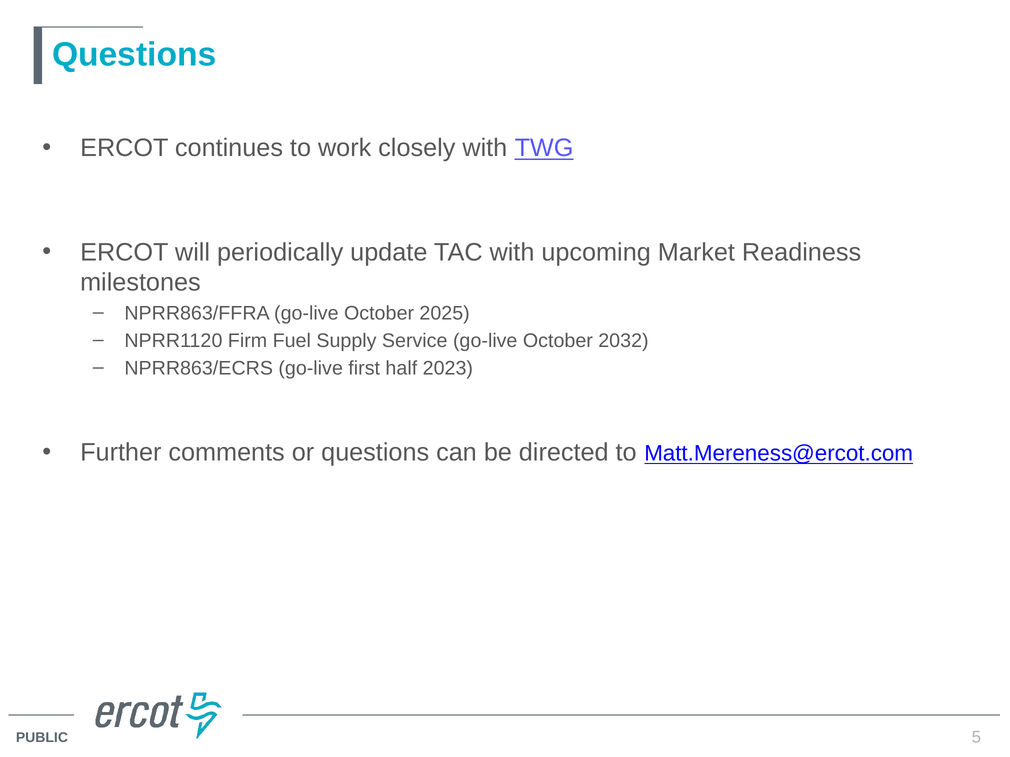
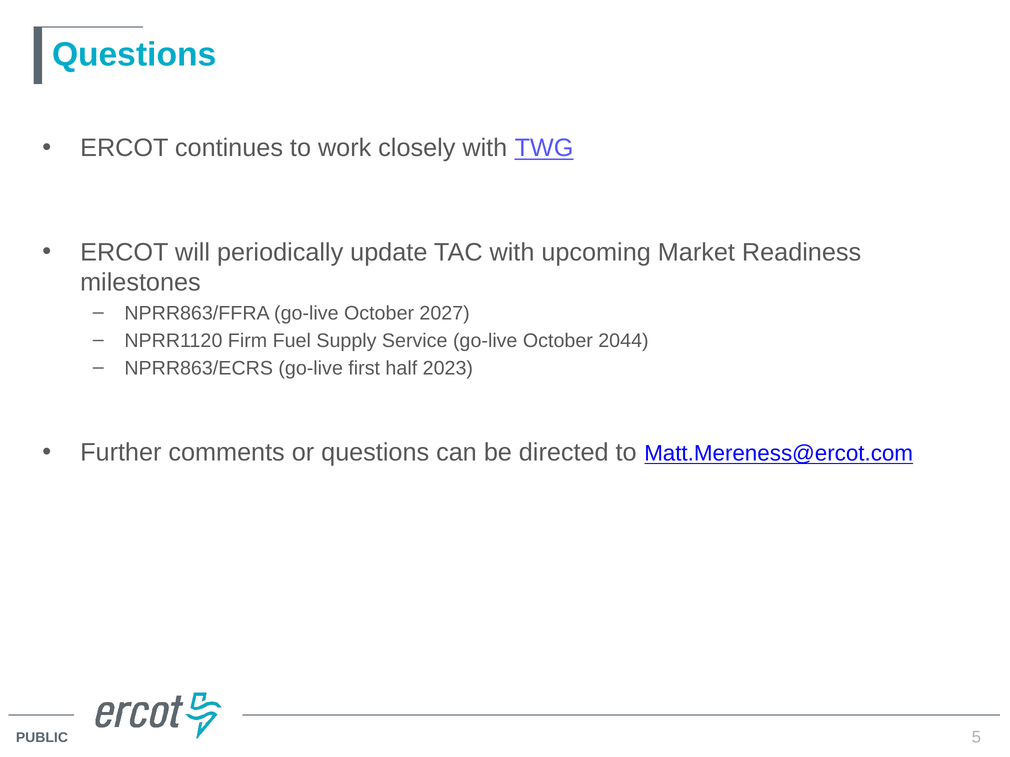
2025: 2025 -> 2027 (445, 313)
2032: 2032 -> 2044 (623, 341)
